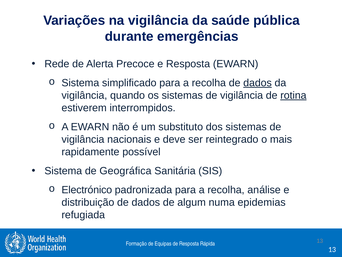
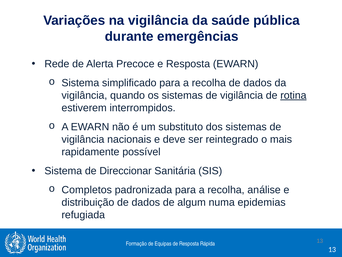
dados underline: present -> none (258, 83)
Geográfica: Geográfica -> Direccionar (126, 171)
Electrónico: Electrónico -> Completos (87, 190)
